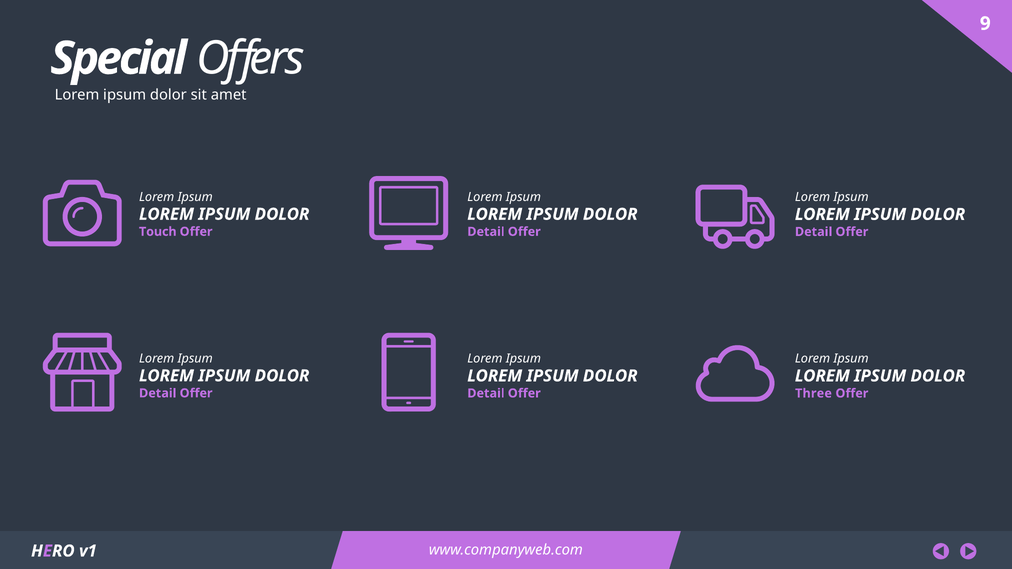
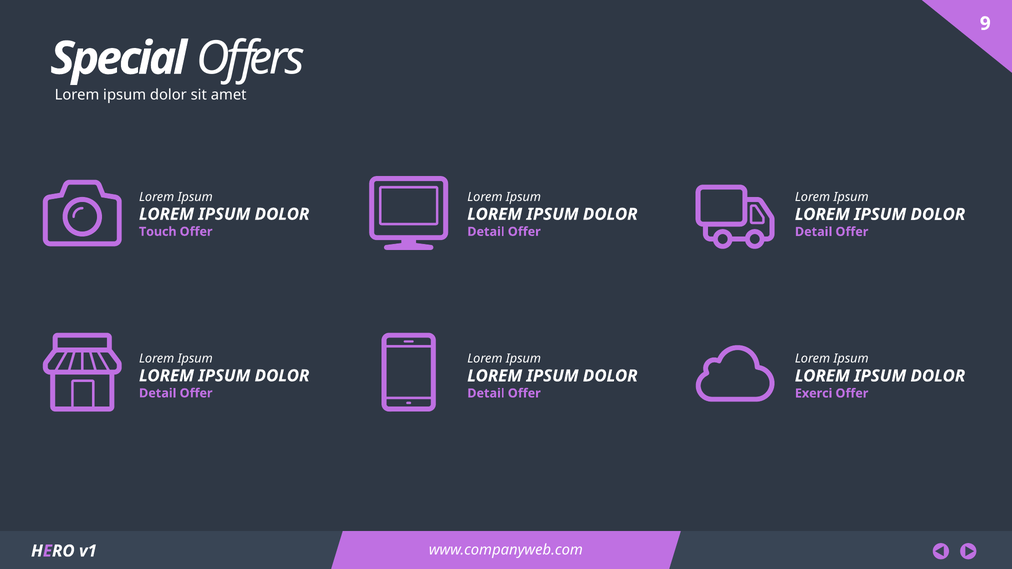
Three: Three -> Exerci (814, 394)
